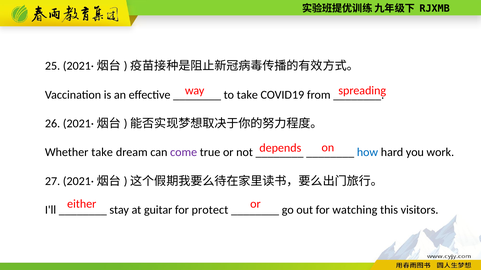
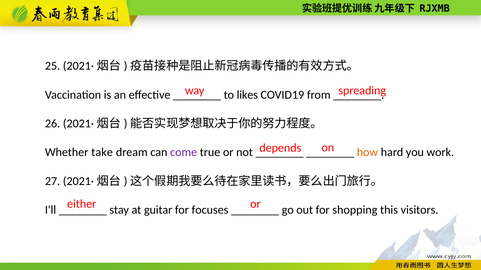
to take: take -> likes (247, 95)
how colour: blue -> orange (367, 153)
protect: protect -> focuses (210, 210)
watching: watching -> shopping (355, 210)
